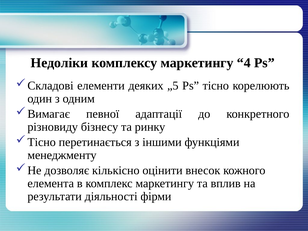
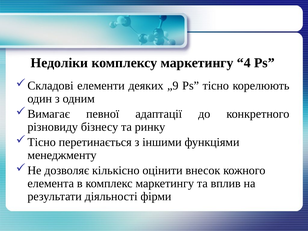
„5: „5 -> „9 (173, 86)
